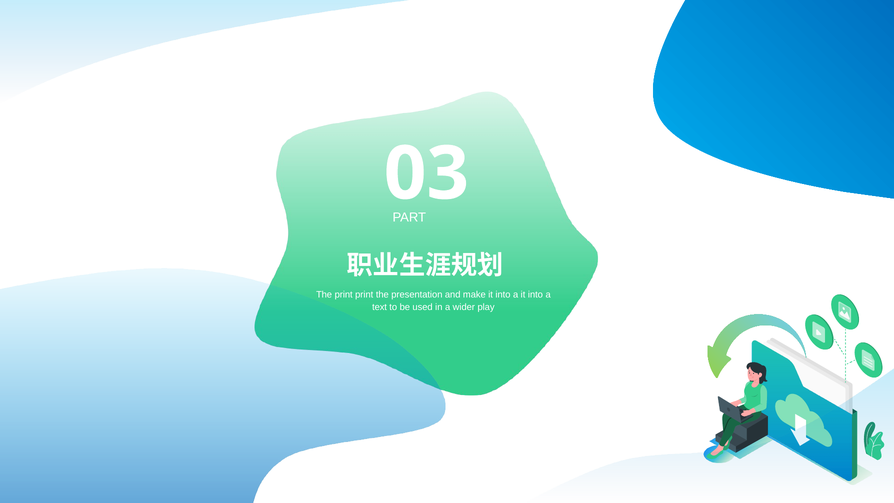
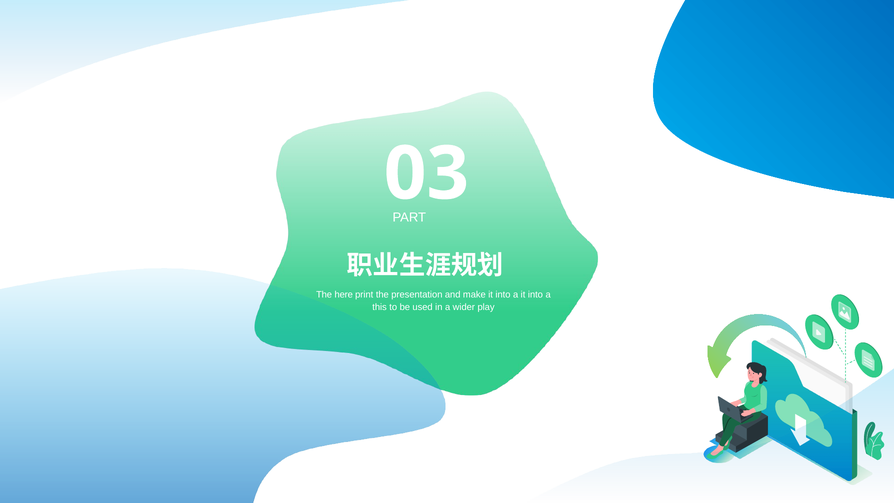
The print: print -> here (344, 294)
text: text -> this (380, 307)
